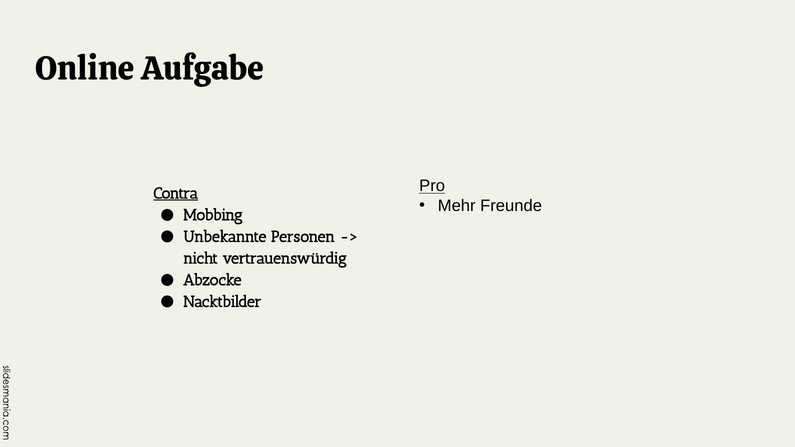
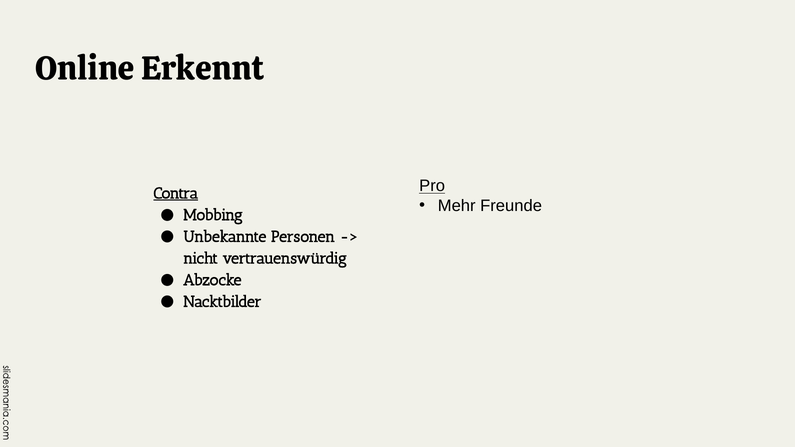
Aufgabe: Aufgabe -> Erkennt (203, 69)
